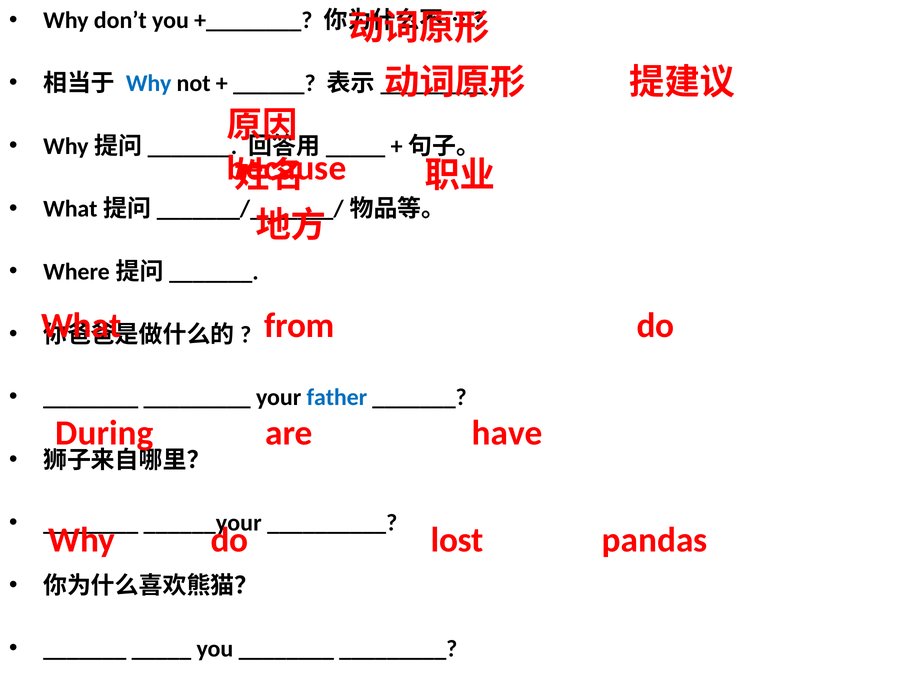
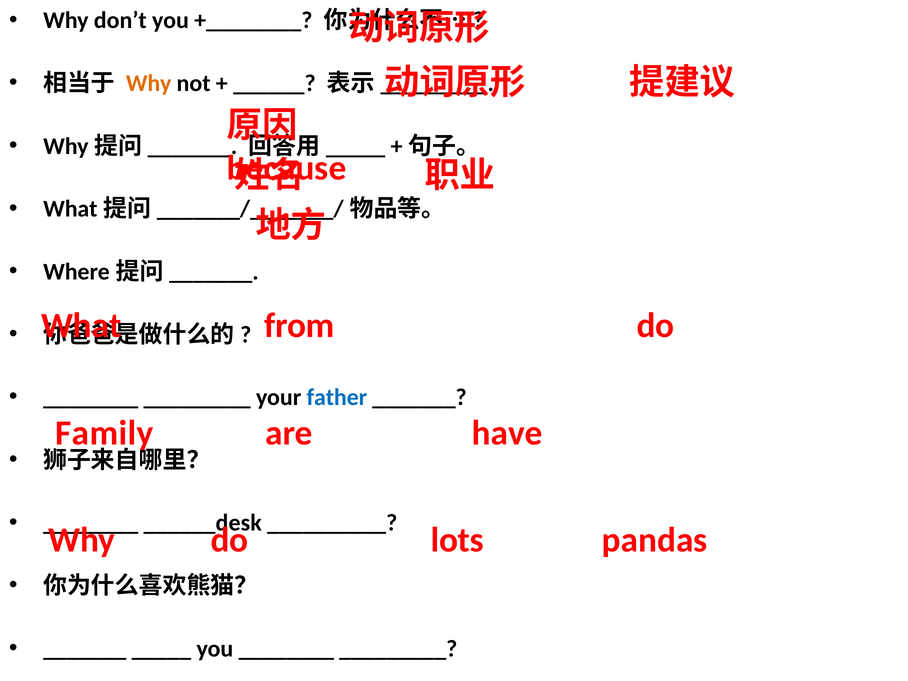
Why colour: blue -> orange (149, 83)
During: During -> Family (104, 433)
______your: ______your -> ______desk (203, 523)
lost: lost -> lots (457, 540)
